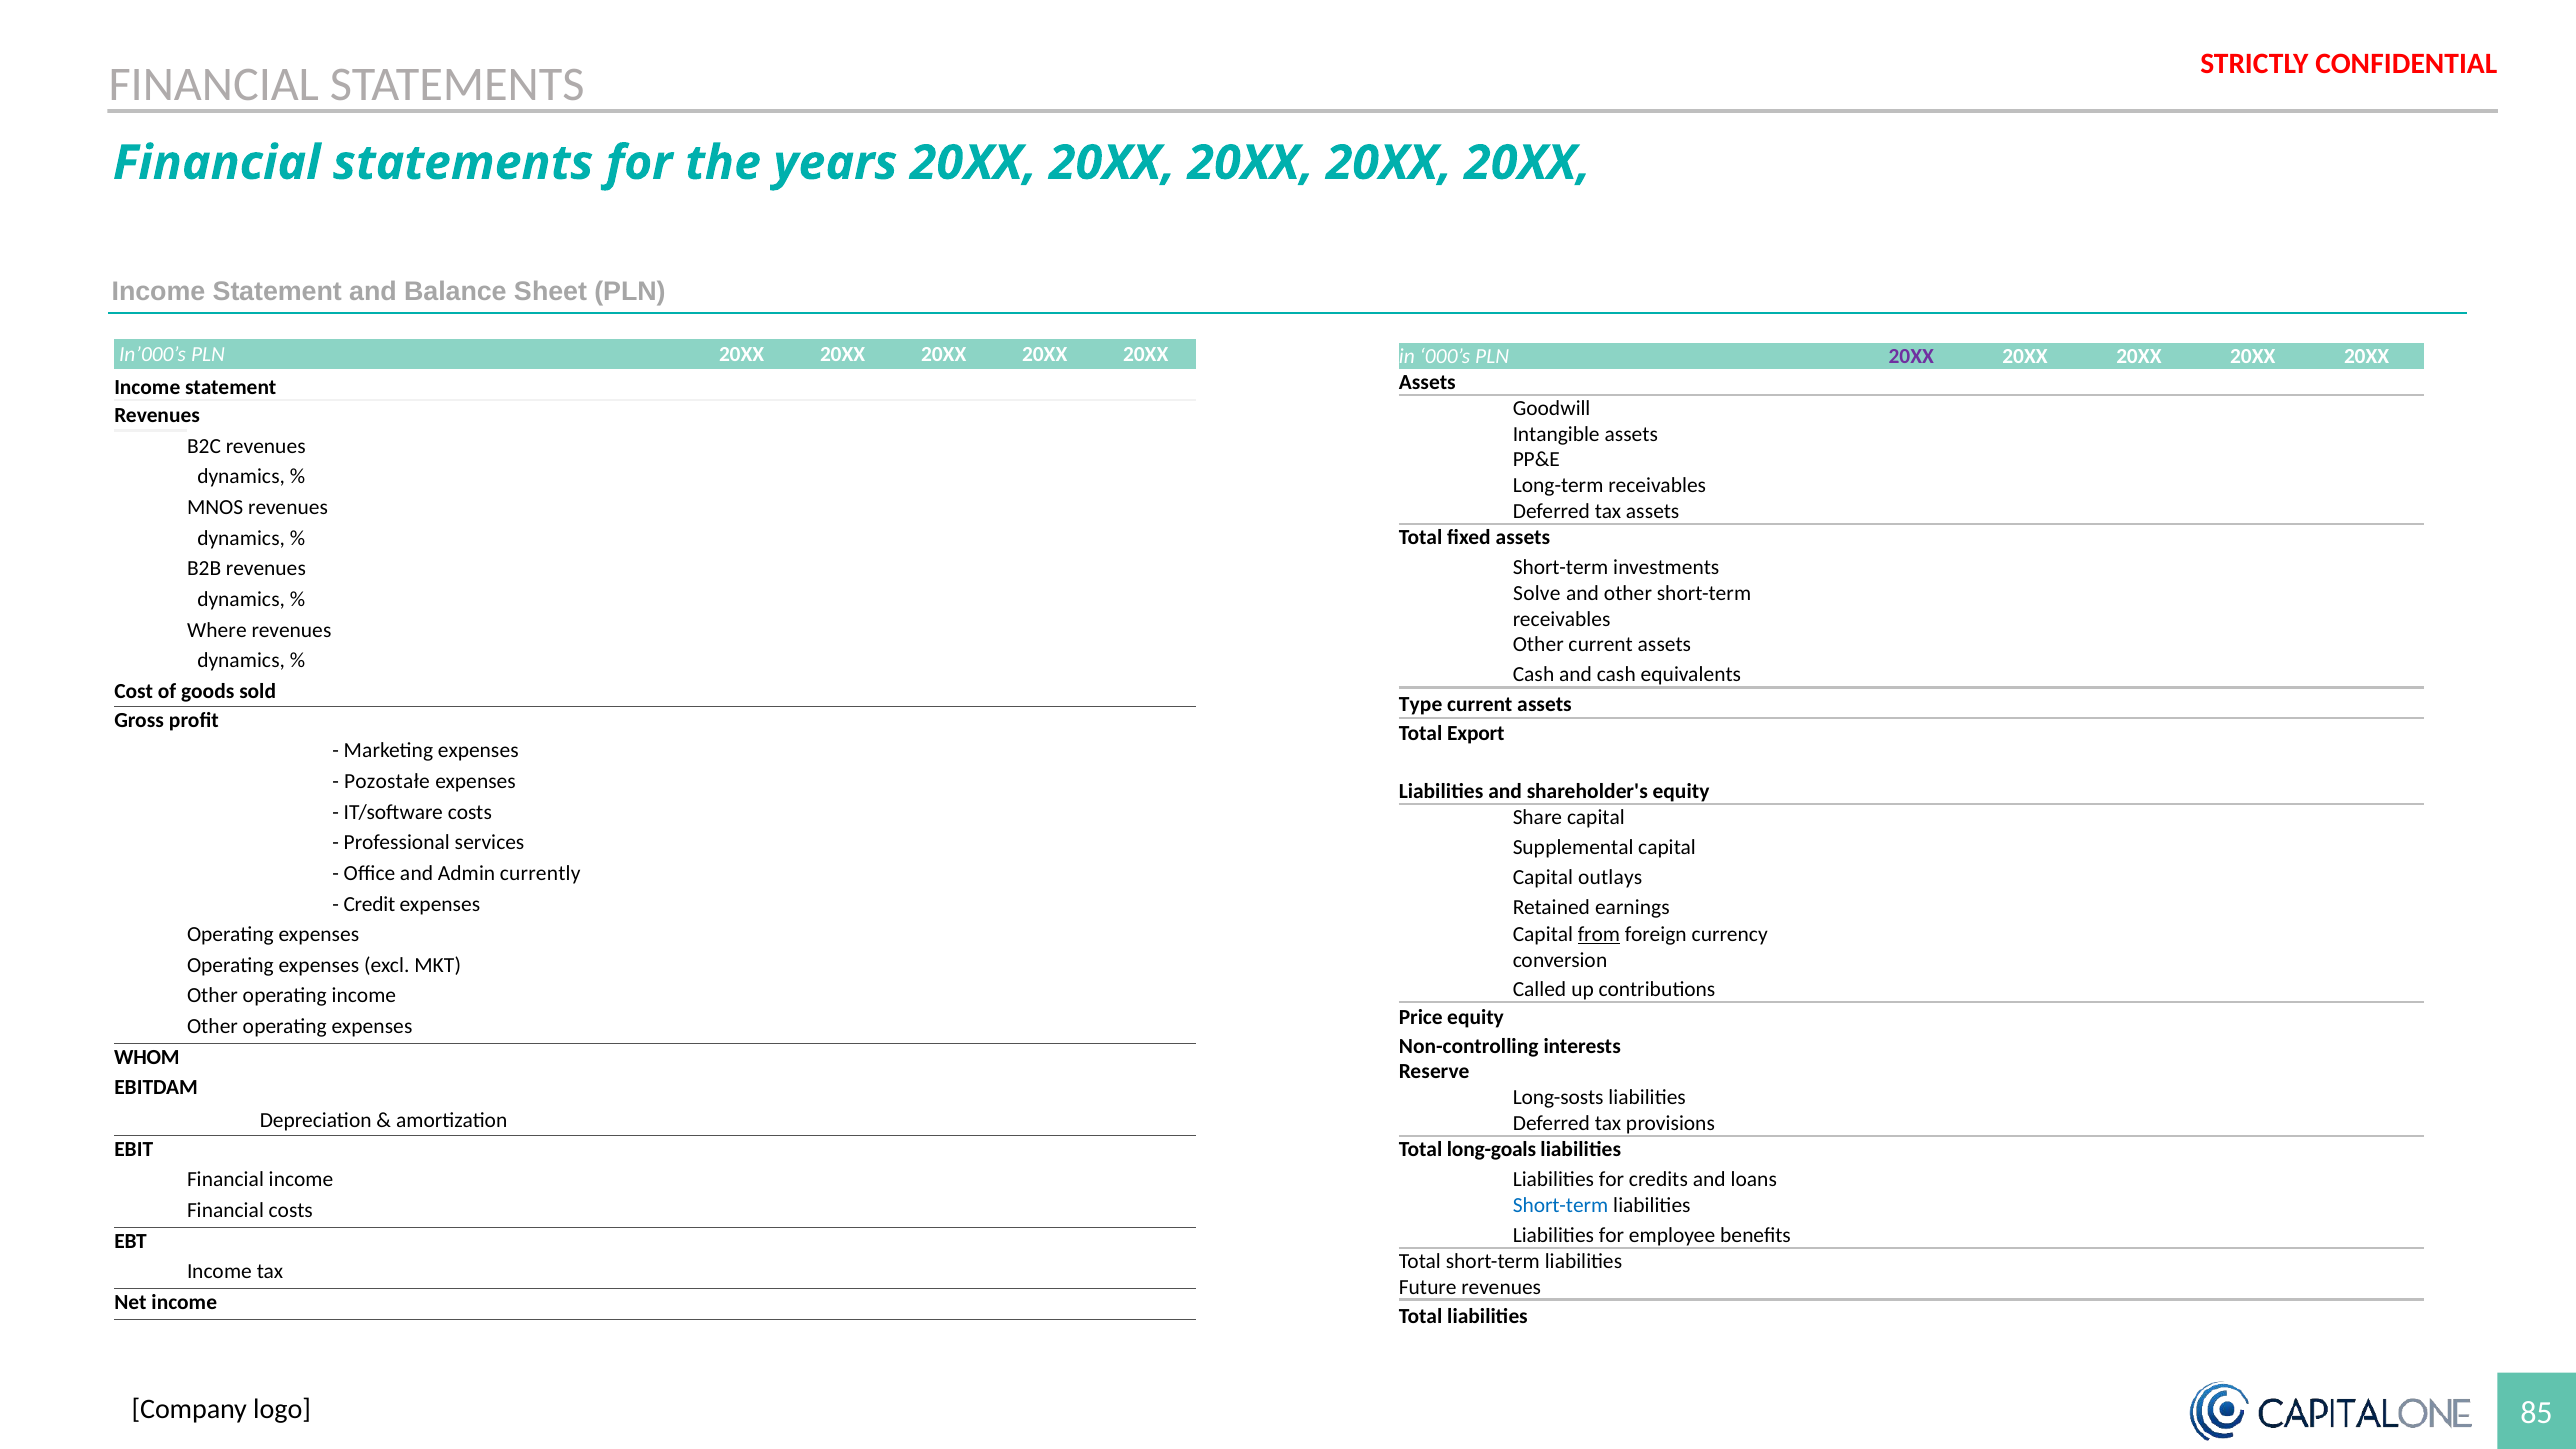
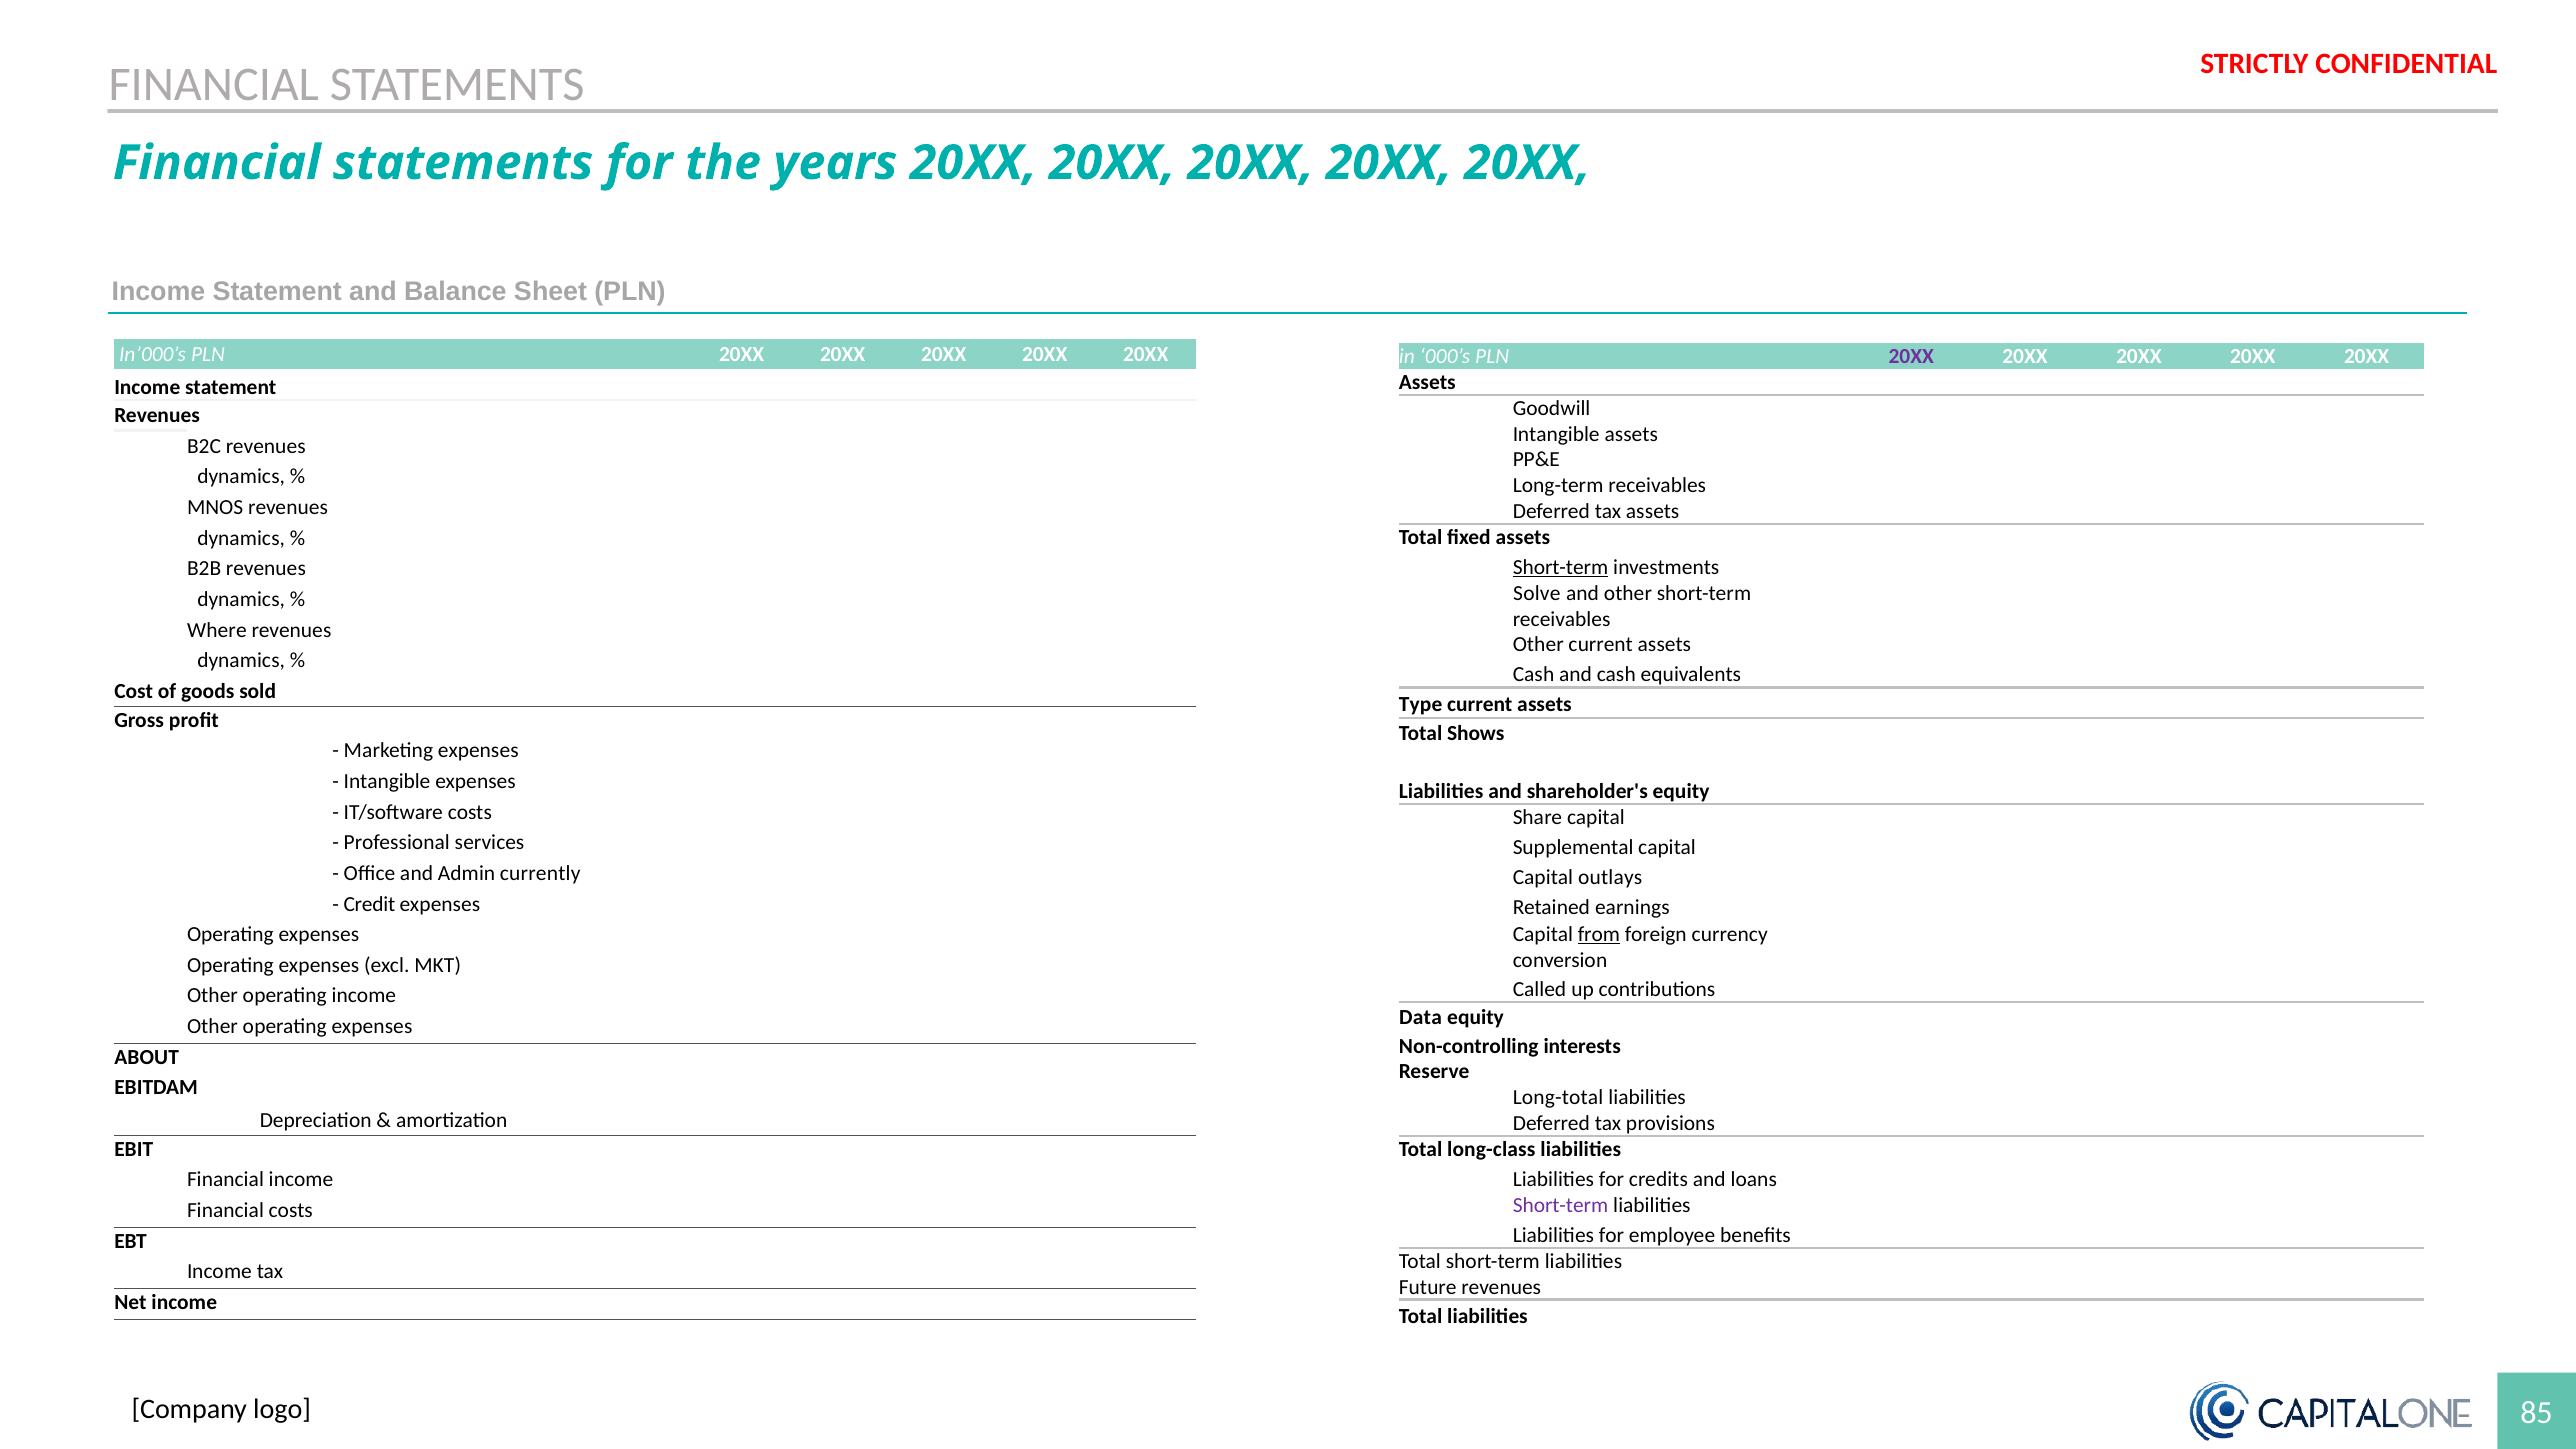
Short-term underline: none -> present (1560, 567)
Export: Export -> Shows (1476, 733)
Pozostałe: Pozostałe -> Intangible (387, 781)
Price: Price -> Data (1421, 1018)
WHOM: WHOM -> ABOUT (147, 1057)
Long-sosts: Long-sosts -> Long-total (1558, 1098)
long-goals: long-goals -> long-class (1491, 1149)
Short-term colour: blue -> purple (1560, 1205)
